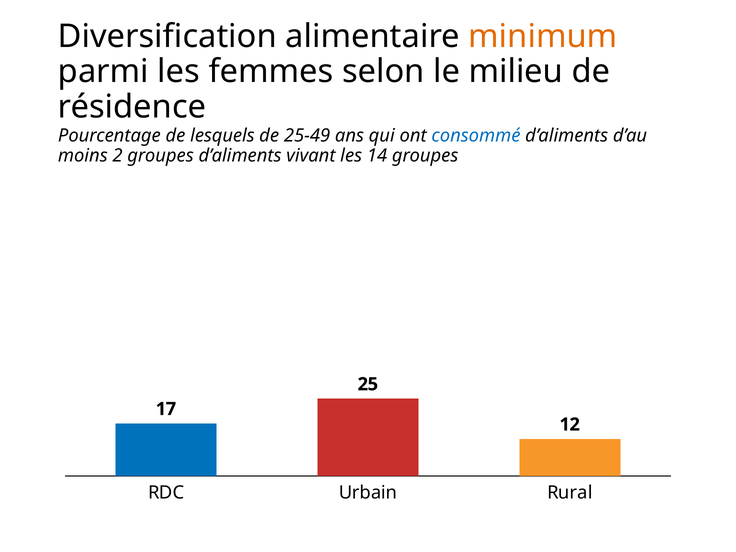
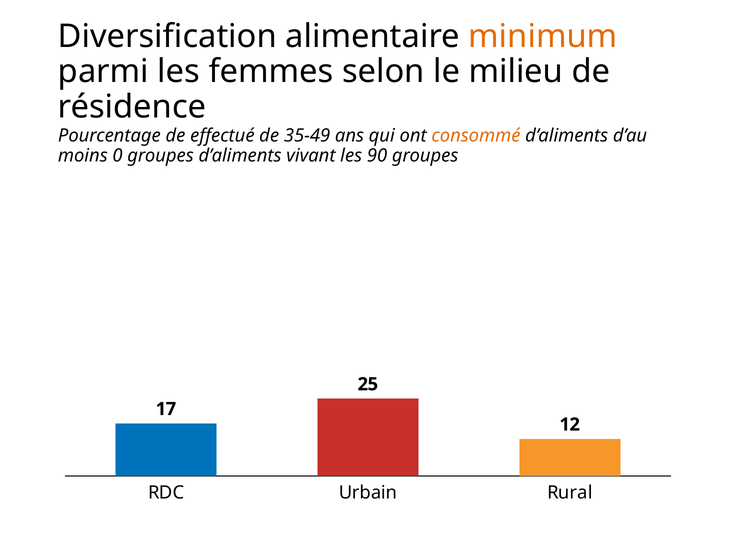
lesquels: lesquels -> effectué (222, 136)
25-49: 25-49 -> 35-49 (307, 136)
consommé colour: blue -> orange (476, 136)
2: 2 -> 0 (118, 156)
14: 14 -> 90 (377, 156)
